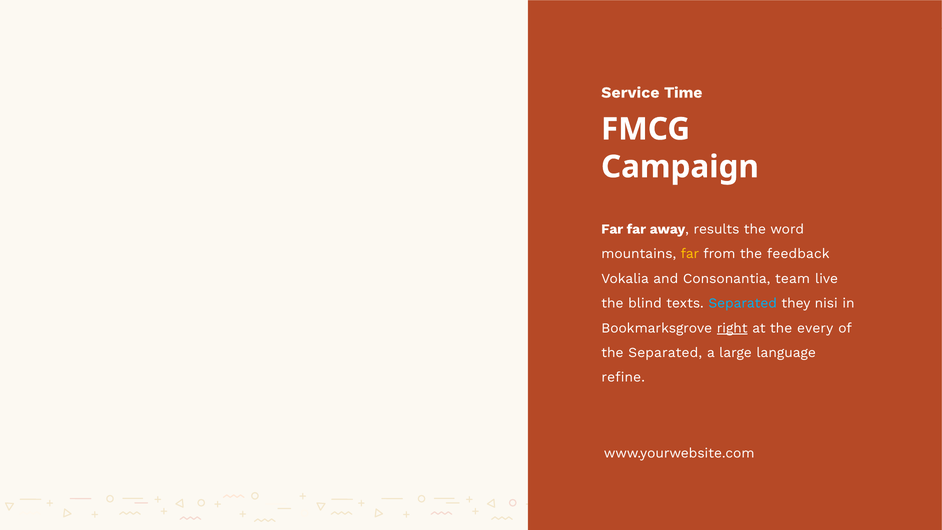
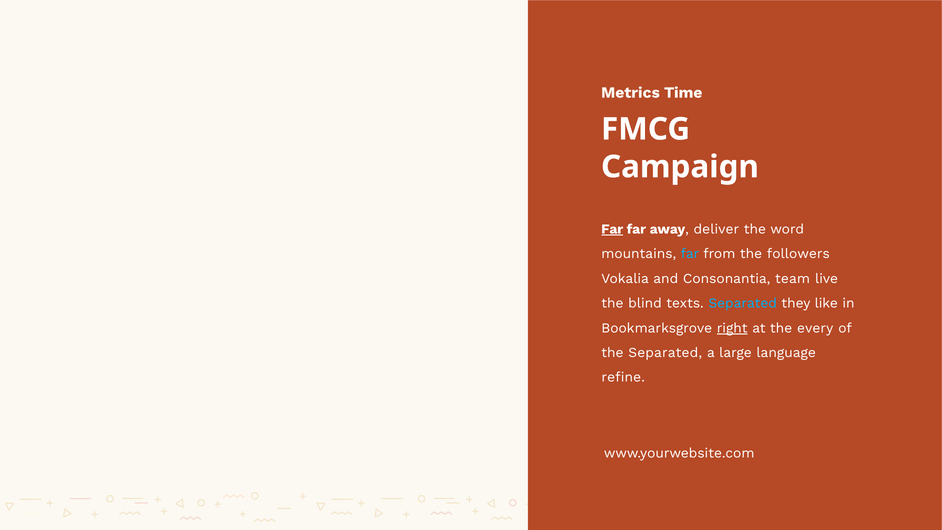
Service: Service -> Metrics (630, 93)
Far underline: none -> present (612, 229)
results: results -> deliver (716, 229)
far colour: yellow -> light blue (690, 254)
feedback: feedback -> followers (798, 254)
nisi: nisi -> like (826, 303)
